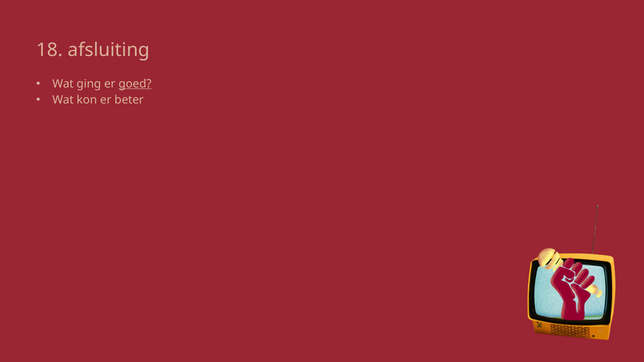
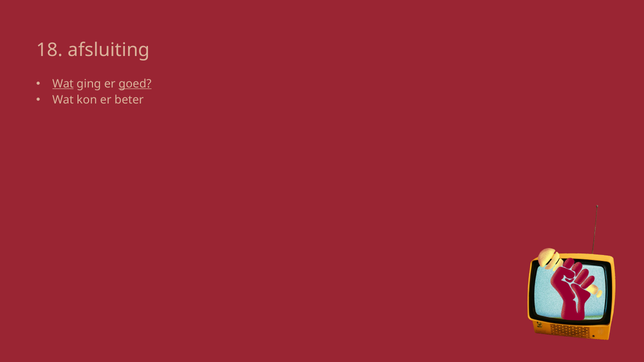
Wat underline: none -> present (63, 84)
